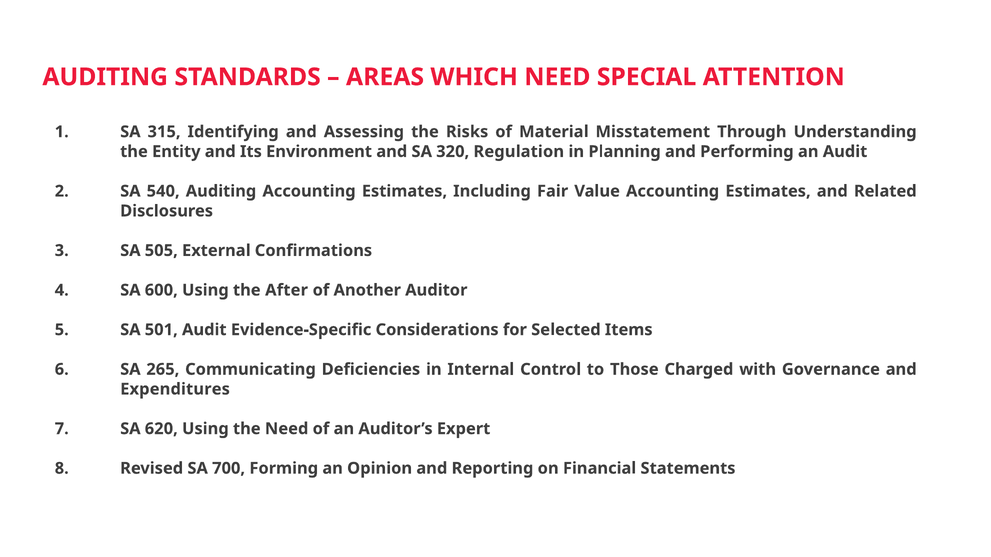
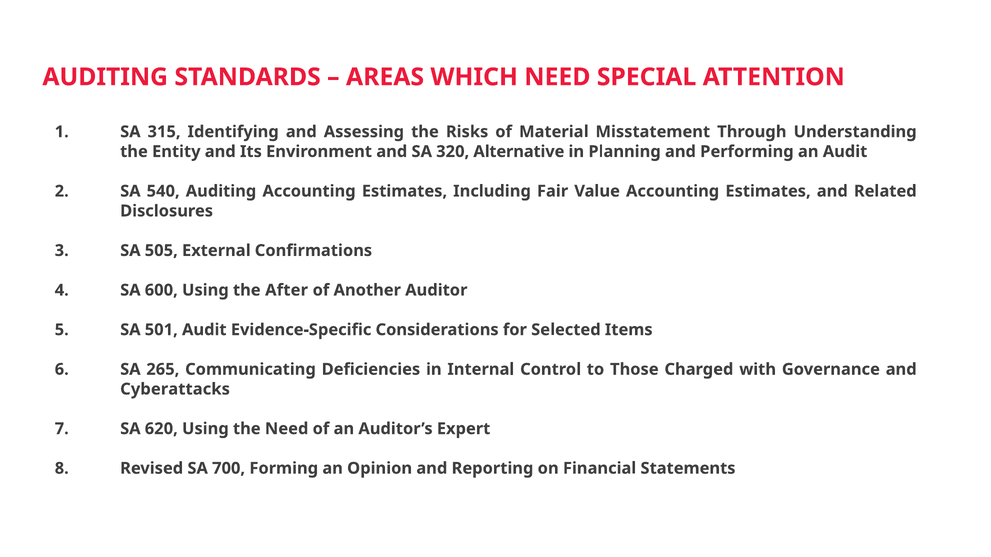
Regulation: Regulation -> Alternative (519, 152)
Expenditures: Expenditures -> Cyberattacks (175, 389)
